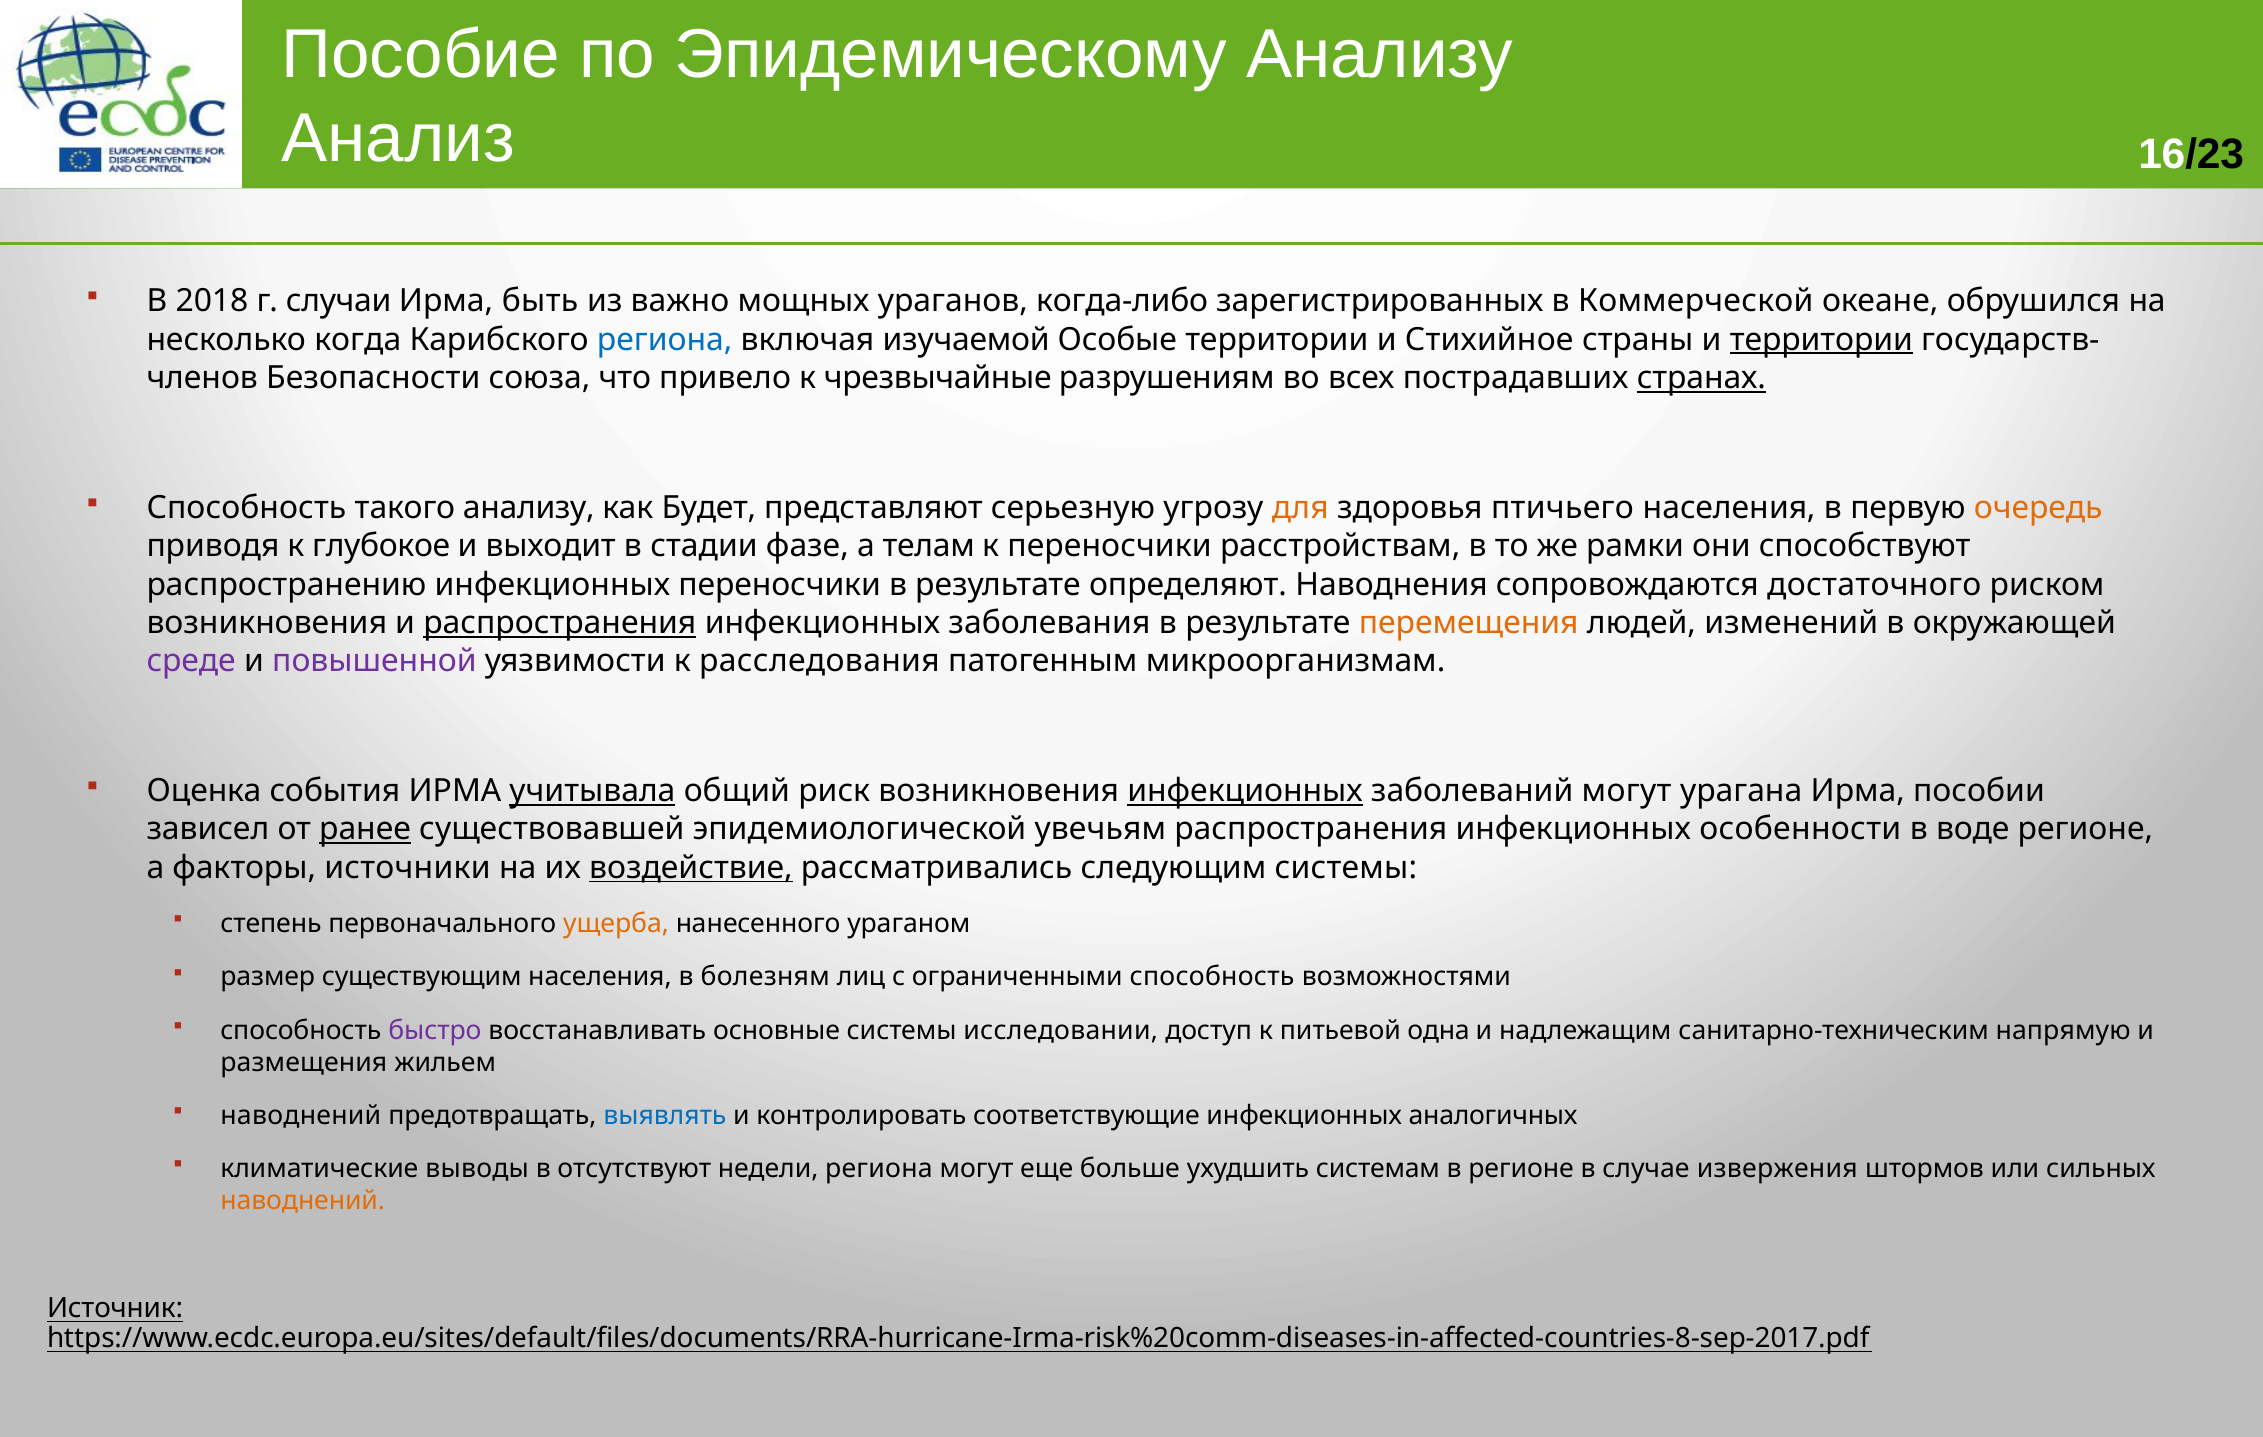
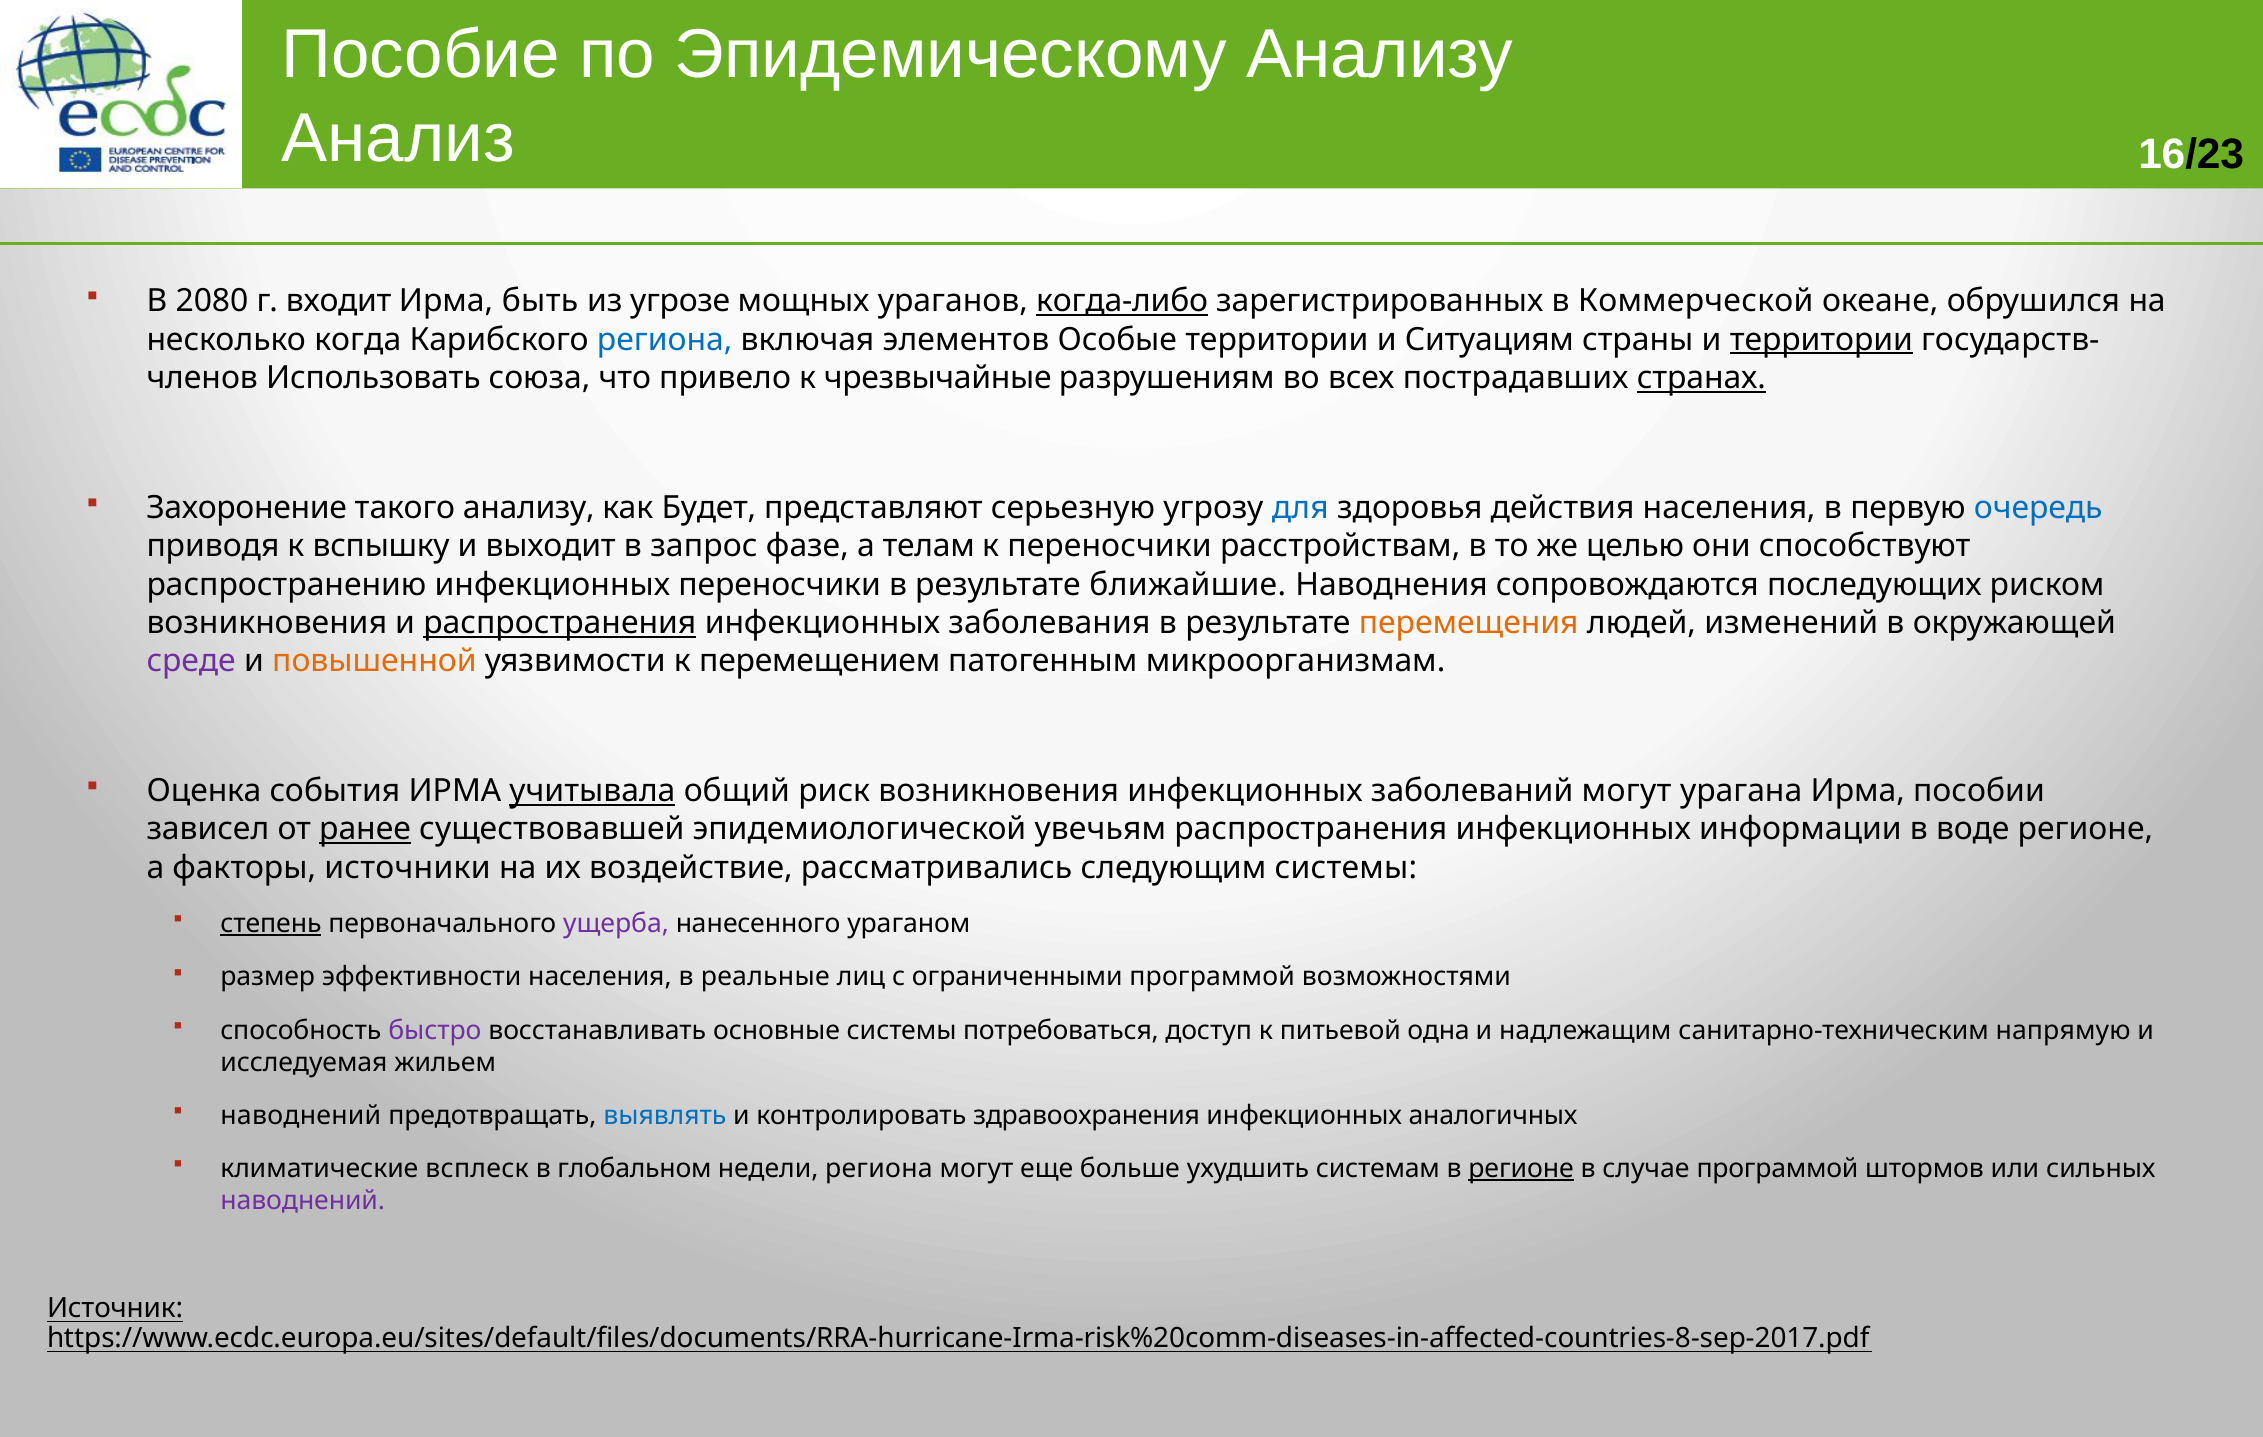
2018: 2018 -> 2080 (212, 301)
случаи: случаи -> входит (339, 301)
важно: важно -> угрозе (680, 301)
когда-либо underline: none -> present (1122, 301)
изучаемой: изучаемой -> элементов (966, 340)
Стихийное: Стихийное -> Ситуациям (1489, 340)
Безопасности: Безопасности -> Использовать (373, 378)
Способность: Способность -> Захоронение (247, 508)
для colour: orange -> blue (1300, 508)
птичьего: птичьего -> действия (1563, 508)
очередь colour: orange -> blue (2038, 508)
глубокое: глубокое -> вспышку (381, 546)
стадии: стадии -> запрос (704, 546)
рамки: рамки -> целью (1635, 546)
определяют: определяют -> ближайшие (1188, 584)
достаточного: достаточного -> последующих (1874, 584)
повышенной colour: purple -> orange (374, 661)
расследования: расследования -> перемещением (820, 661)
инфекционных underline: present -> none (1245, 791)
особенности: особенности -> информации (1800, 829)
воздействие underline: present -> none (691, 868)
степень underline: none -> present (271, 924)
ущерба colour: orange -> purple (616, 924)
существующим: существующим -> эффективности (422, 977)
болезням: болезням -> реальные (765, 977)
ограниченными способность: способность -> программой (1212, 977)
исследовании: исследовании -> потребоваться (1061, 1030)
размещения: размещения -> исследуемая (304, 1062)
соответствующие: соответствующие -> здравоохранения (1087, 1115)
выводы: выводы -> всплеск (477, 1169)
отсутствуют: отсутствуют -> глобальном (634, 1169)
регионе underline: none -> present (1521, 1169)
случае извержения: извержения -> программой (1778, 1169)
наводнений colour: orange -> purple (303, 1201)
